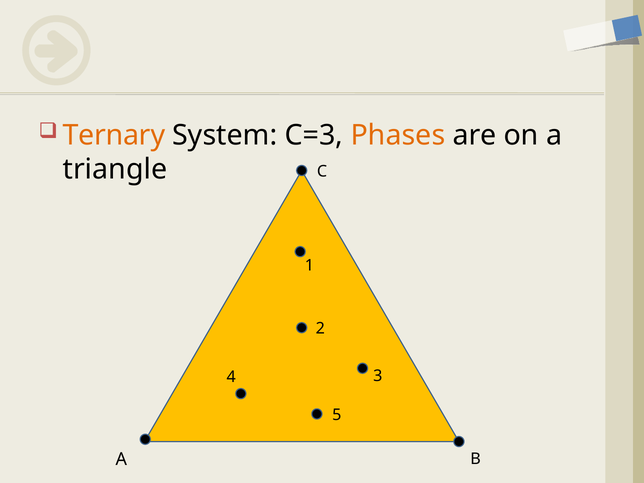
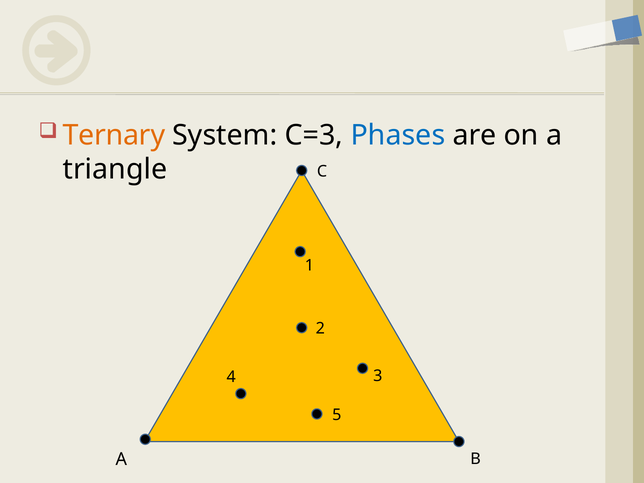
Phases colour: orange -> blue (398, 135)
